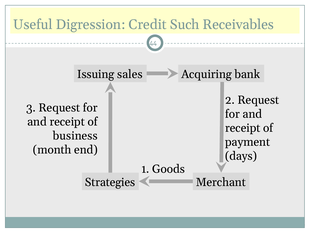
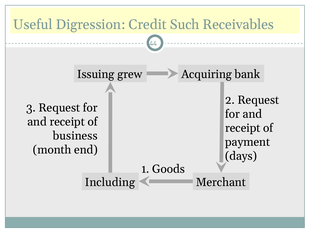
sales: sales -> grew (130, 74)
Strategies: Strategies -> Including (110, 182)
